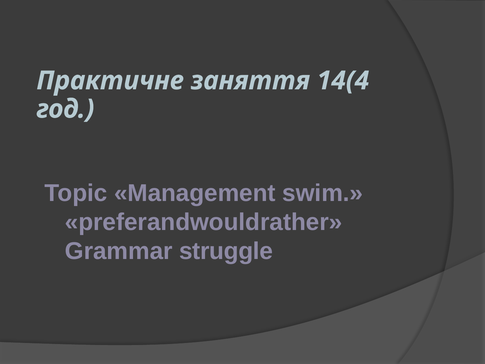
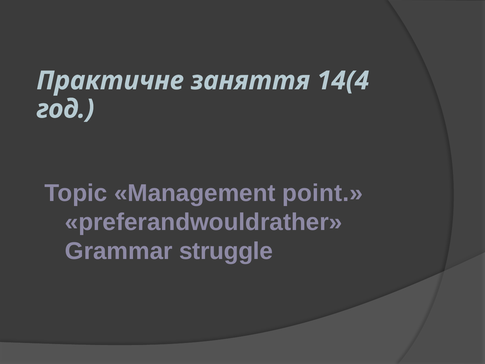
swim: swim -> point (323, 193)
